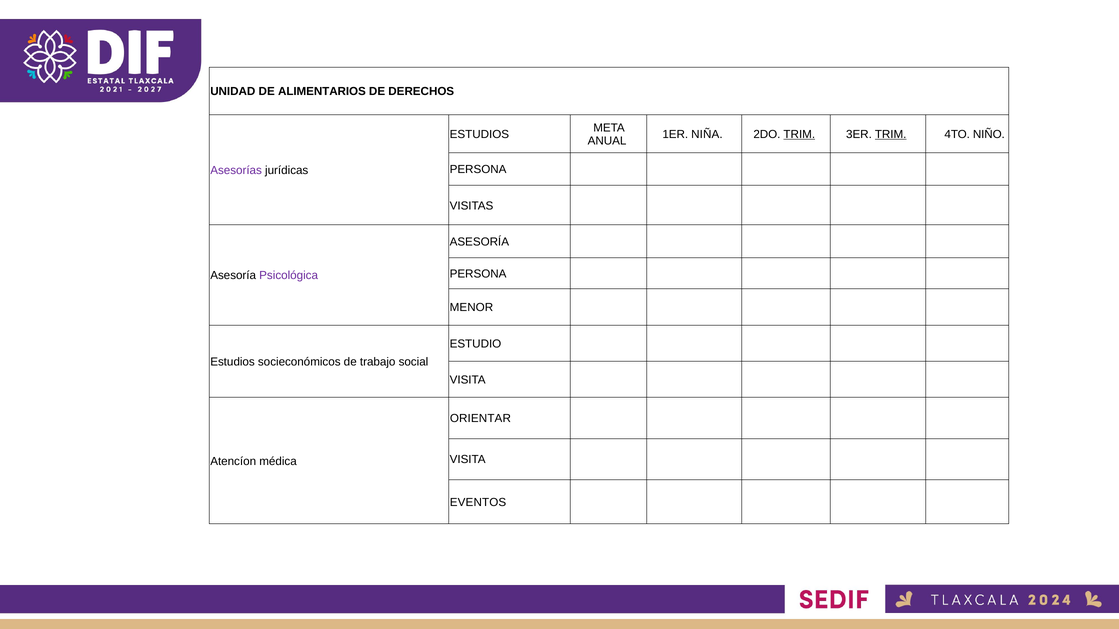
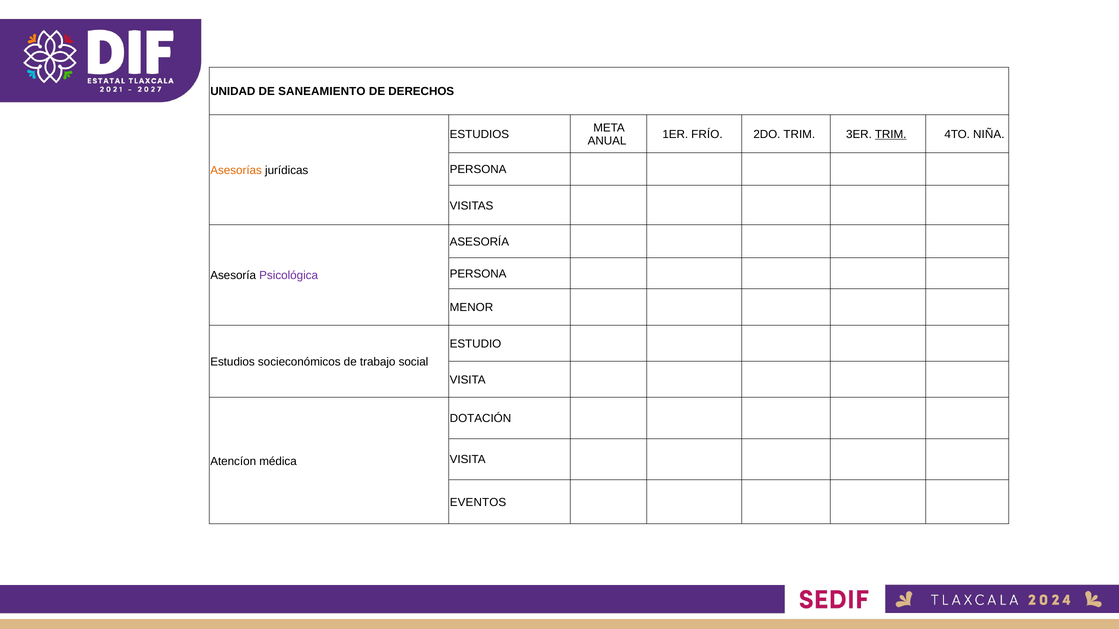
ALIMENTARIOS: ALIMENTARIOS -> SANEAMIENTO (322, 92)
NIÑA: NIÑA -> FRÍO (707, 134)
TRIM underline: present -> none (799, 134)
NIÑO: NIÑO -> NIÑA (989, 134)
Asesorías colour: purple -> orange (236, 171)
ORIENTAR: ORIENTAR -> DOTACIÓN (480, 419)
